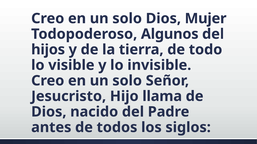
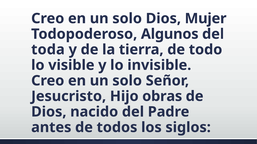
hijos: hijos -> toda (48, 50)
llama: llama -> obras (162, 97)
